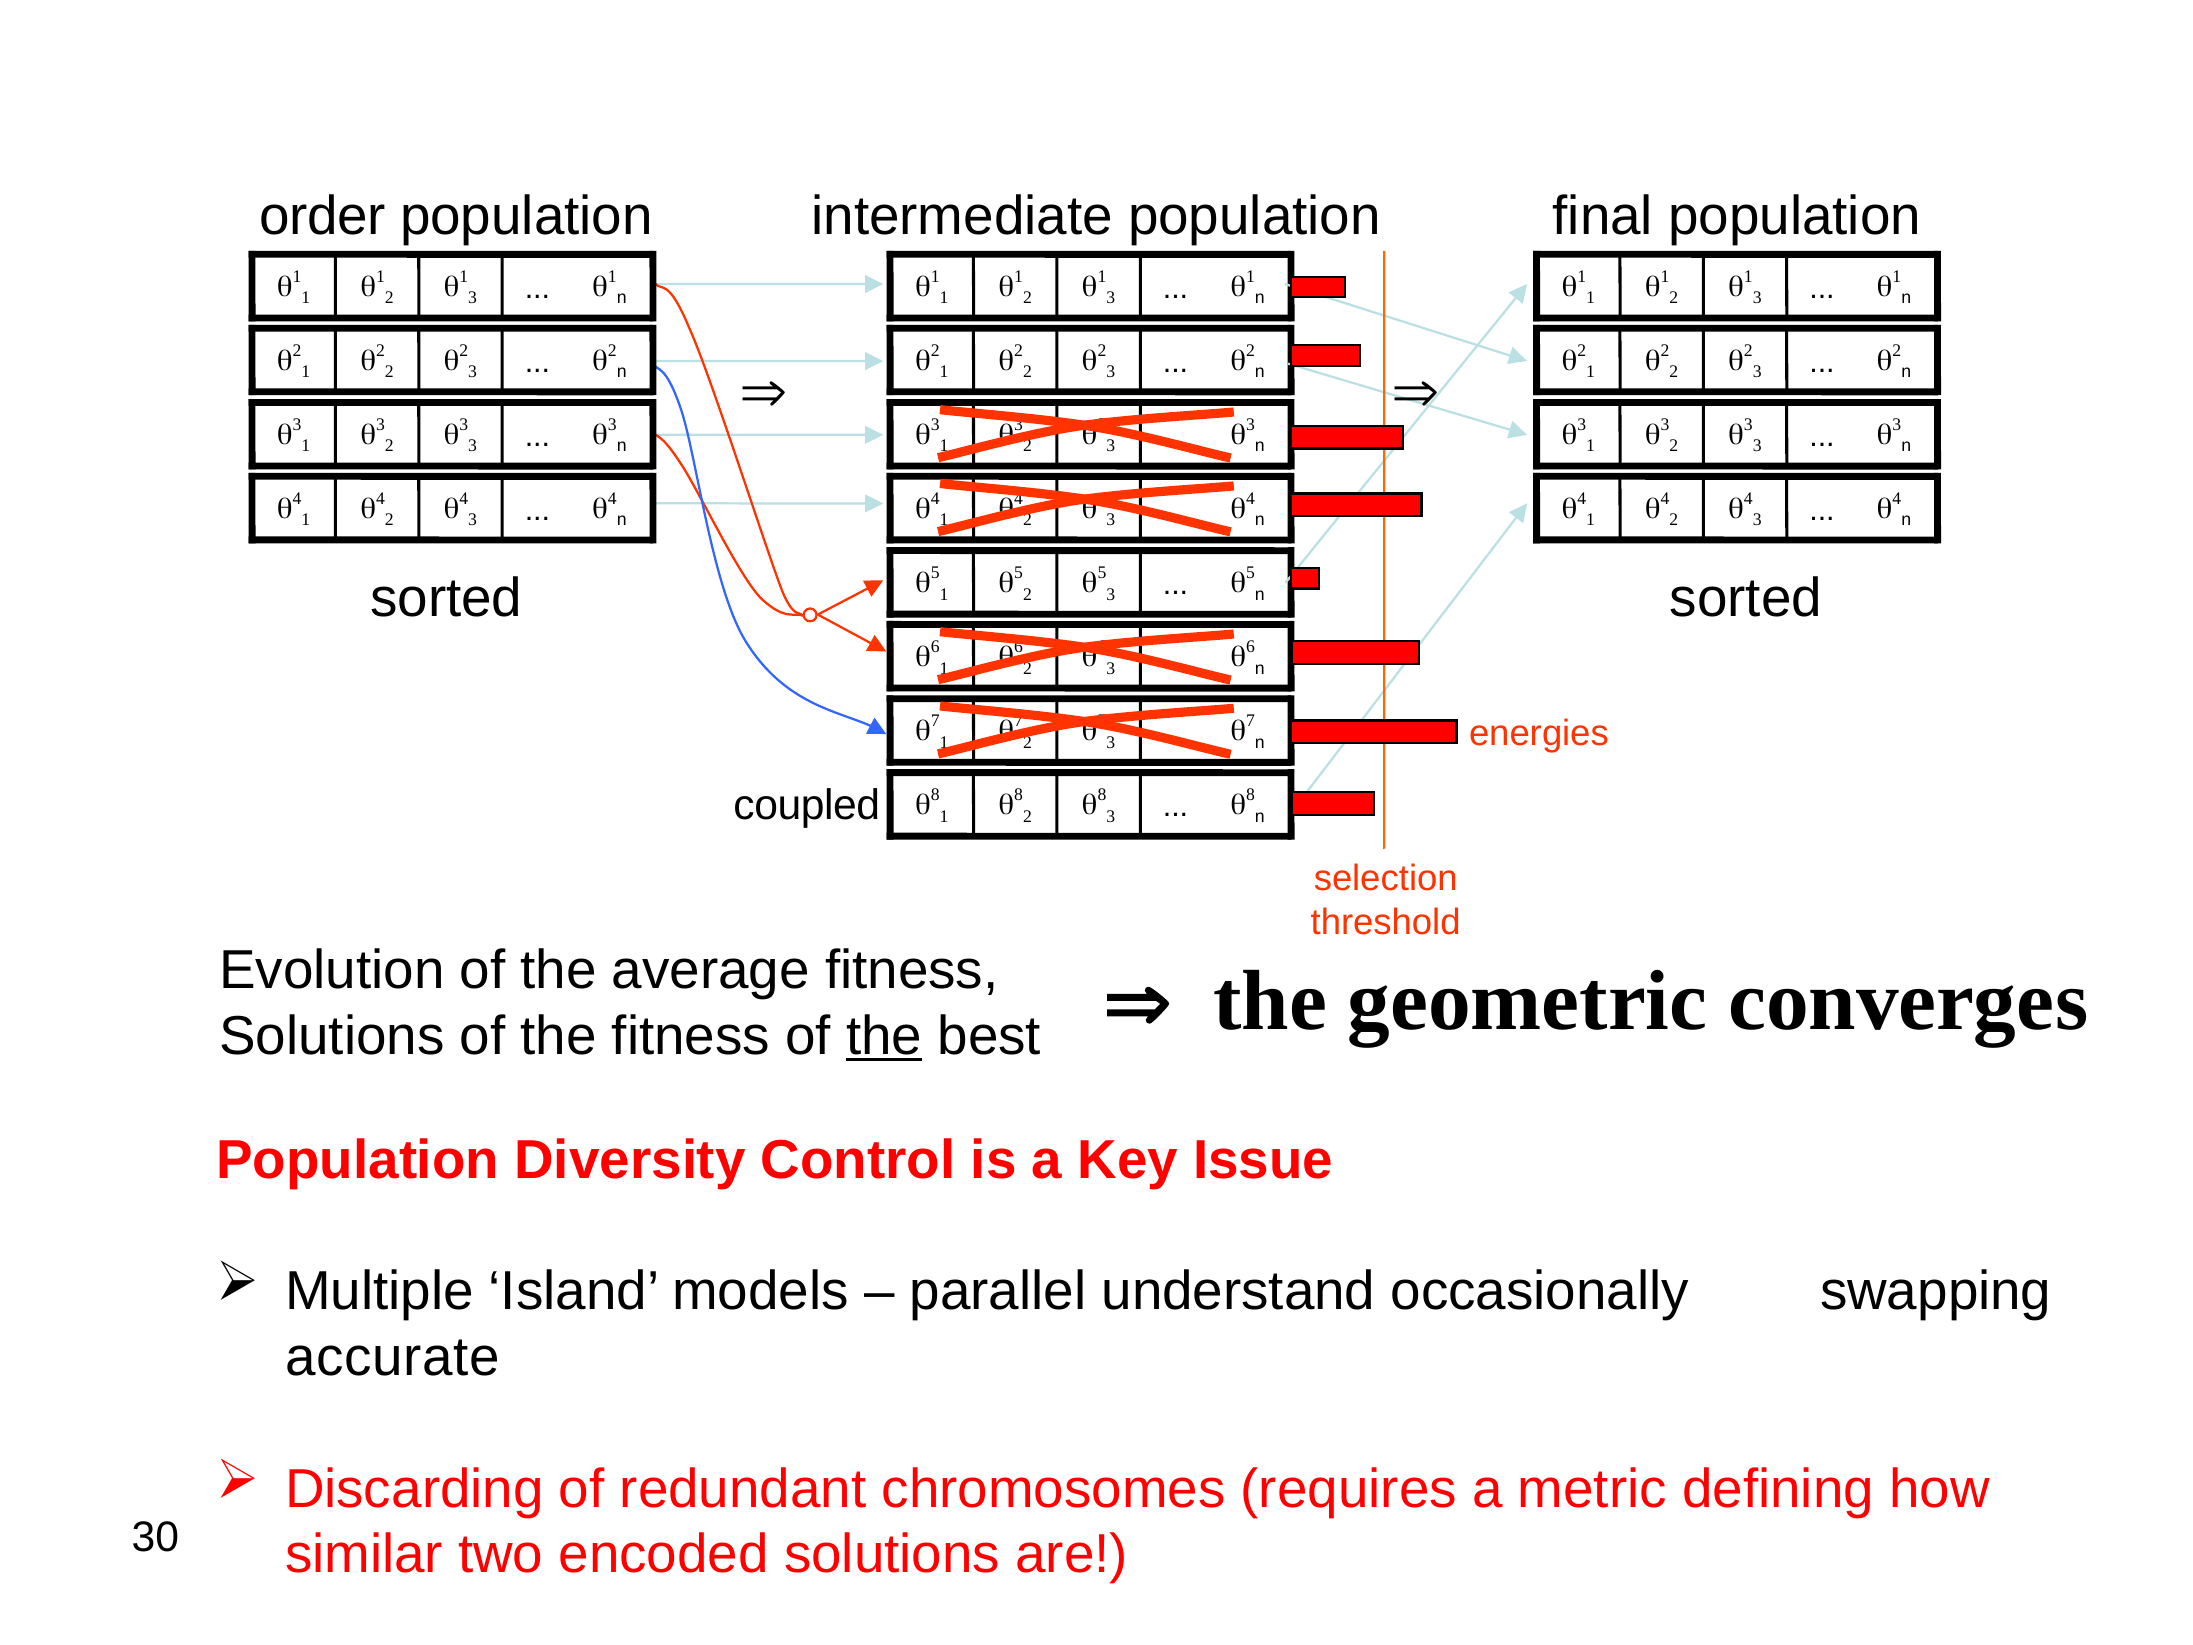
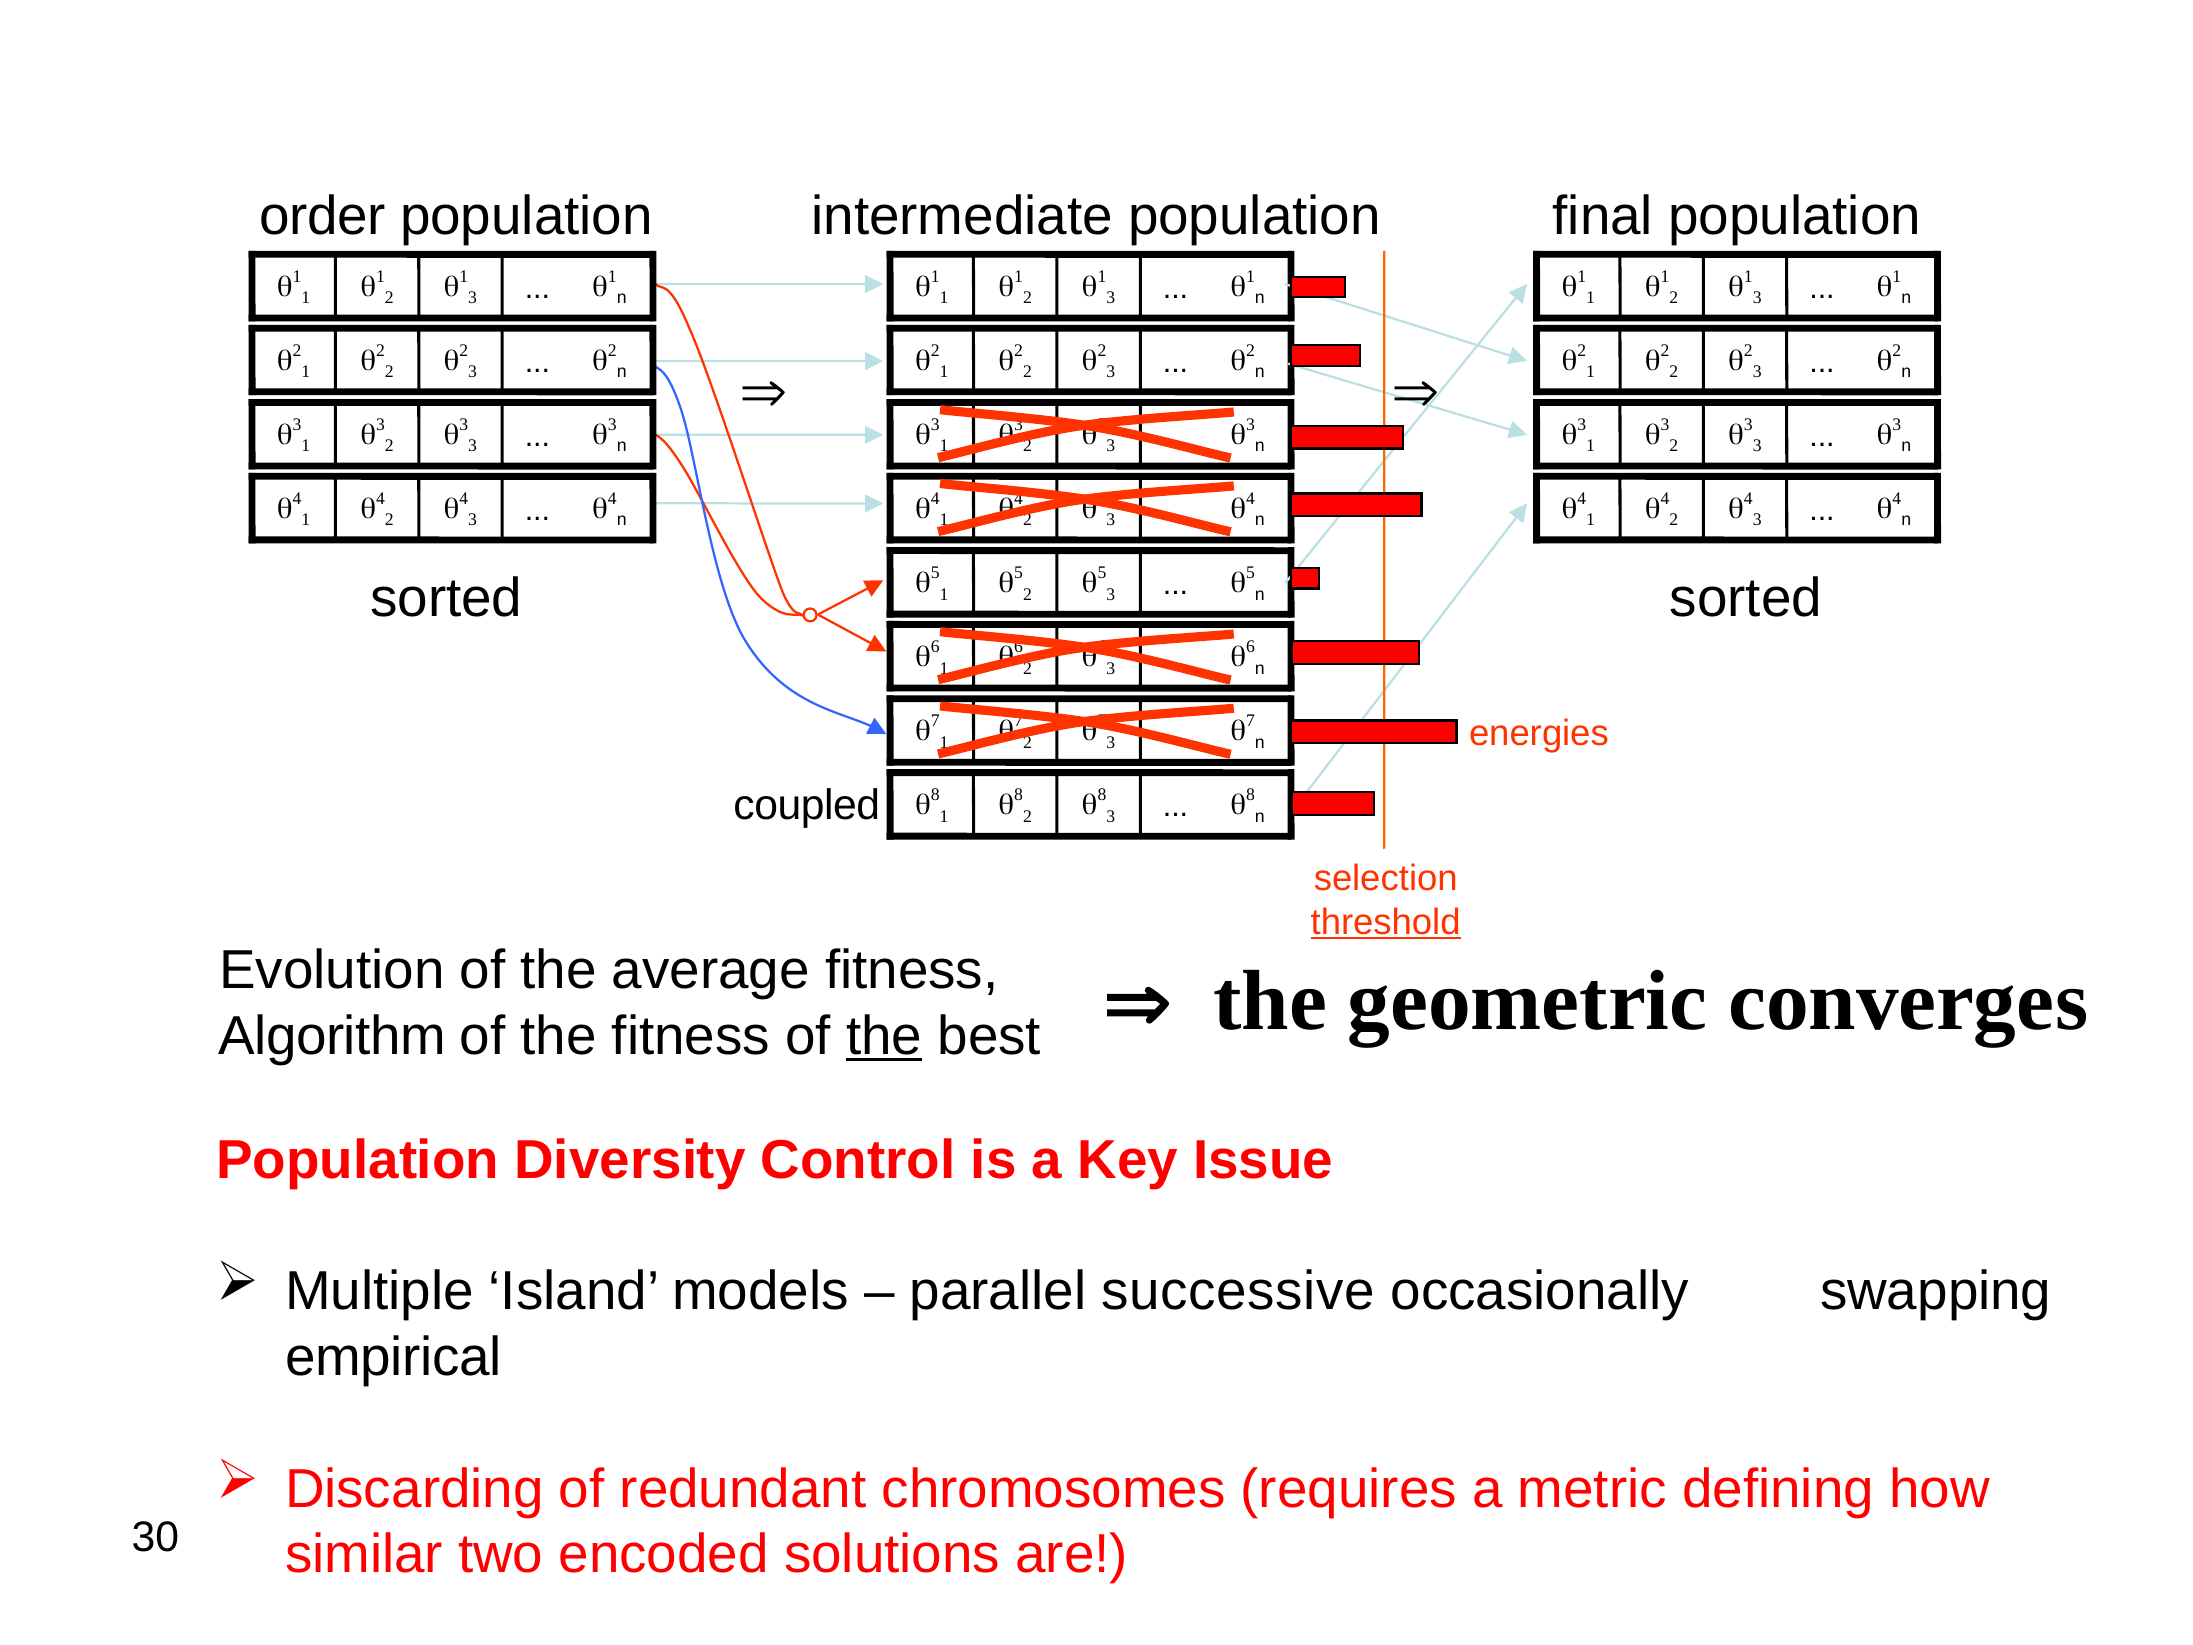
threshold underline: none -> present (1386, 922)
Solutions: Solutions -> Algorithm (332, 1036)
understand: understand -> successive (1238, 1291)
accurate: accurate -> empirical (393, 1357)
